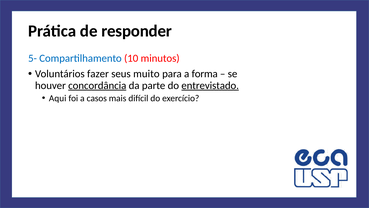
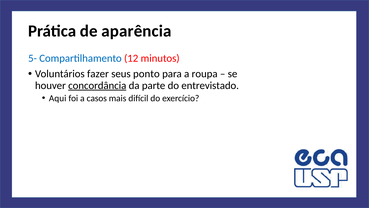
responder: responder -> aparência (136, 31)
10: 10 -> 12 (131, 58)
muito: muito -> ponto (146, 74)
forma: forma -> roupa (205, 74)
entrevistado underline: present -> none (210, 85)
